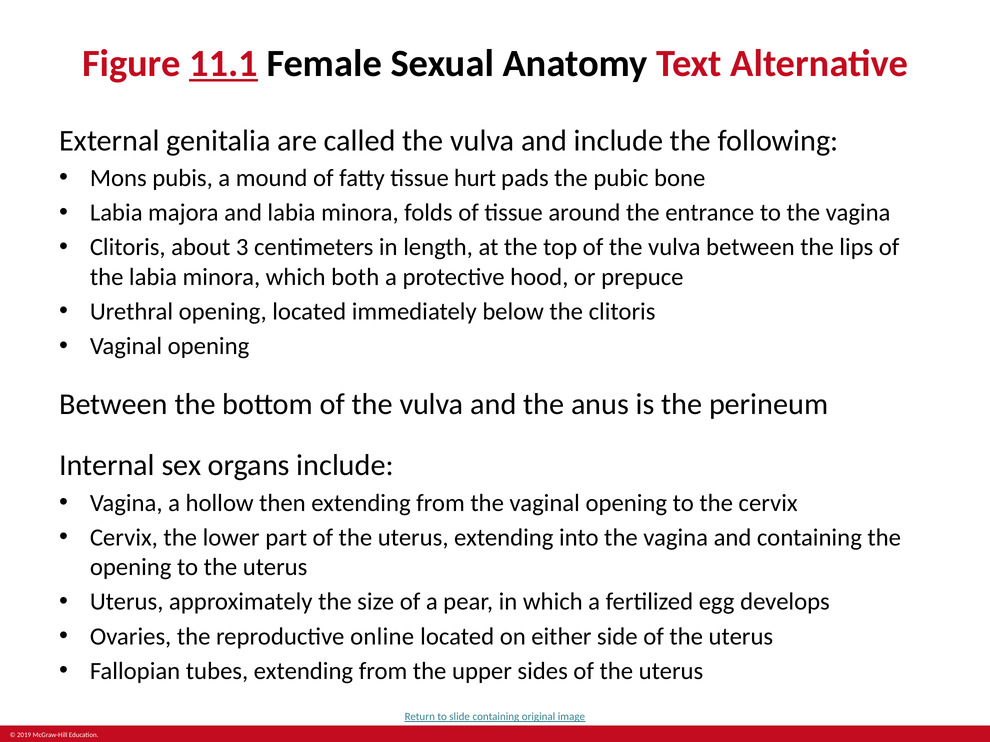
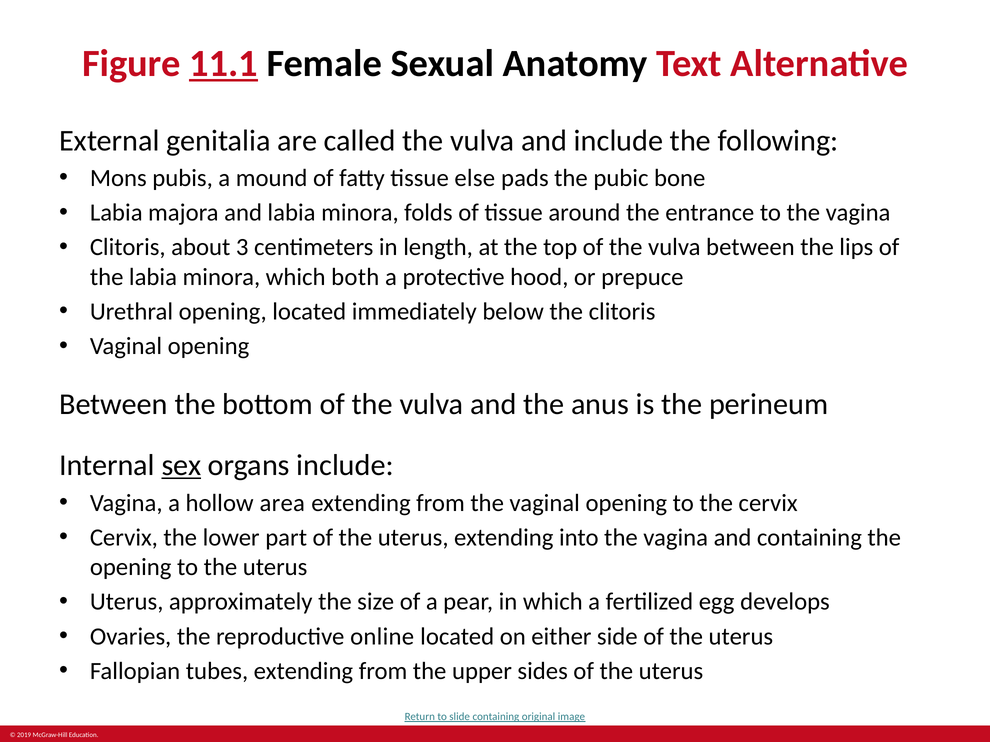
hurt: hurt -> else (475, 178)
sex underline: none -> present (181, 466)
then: then -> area (282, 503)
